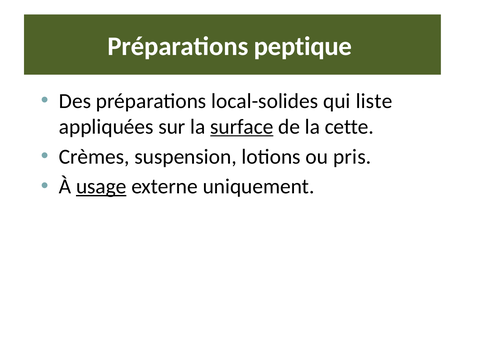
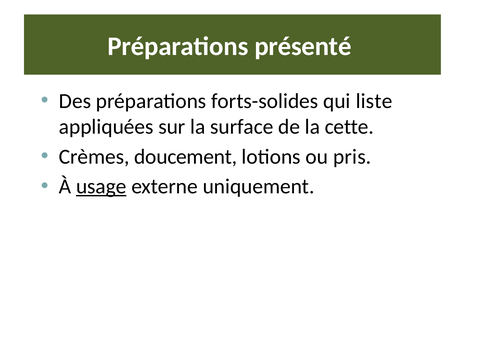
peptique: peptique -> présenté (303, 46)
local-solides: local-solides -> forts-solides (265, 101)
surface underline: present -> none (242, 127)
suspension: suspension -> doucement (186, 157)
